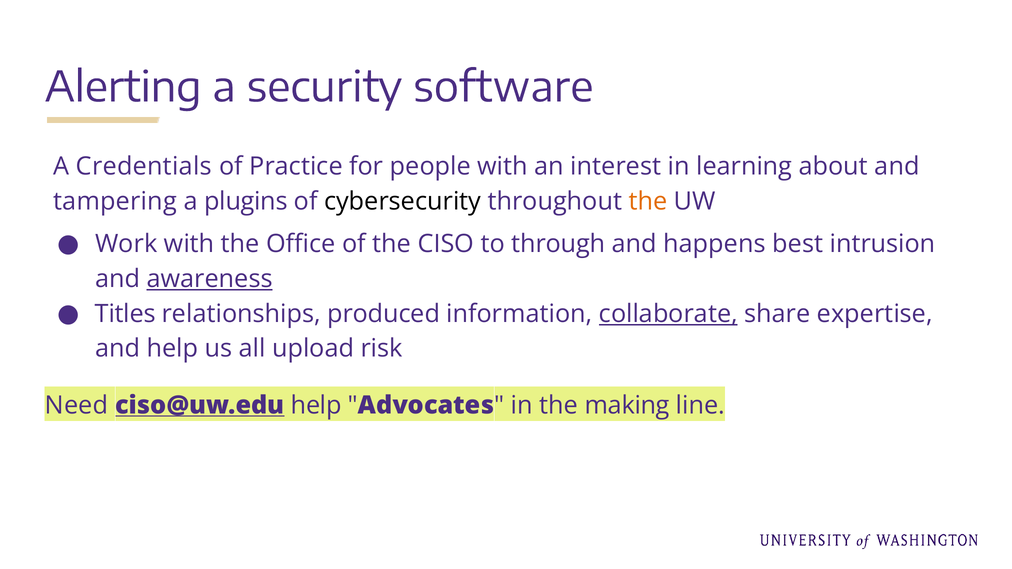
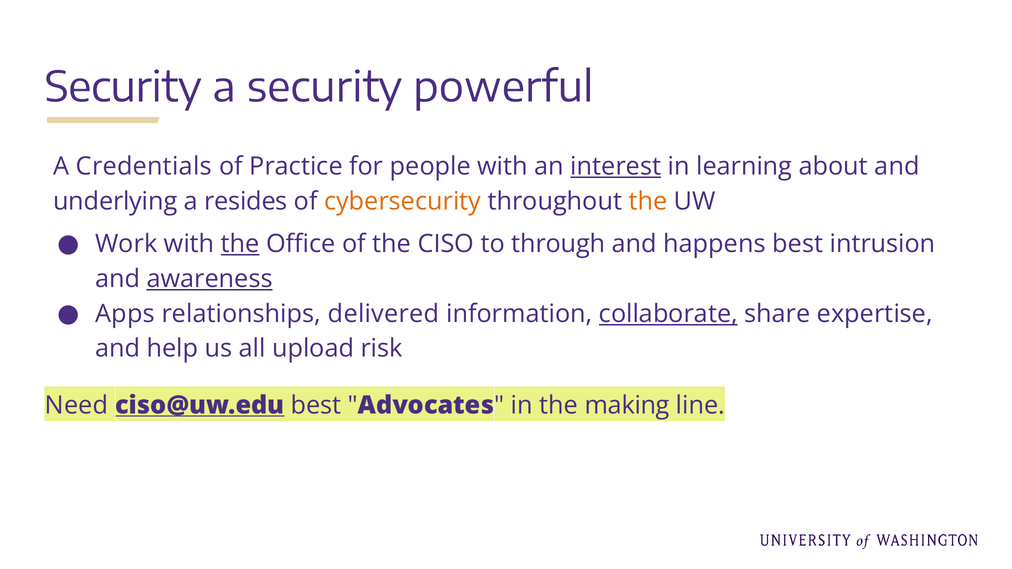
Alerting: Alerting -> Security (123, 88)
software: software -> powerful (503, 88)
interest underline: none -> present (616, 167)
tampering: tampering -> underlying (115, 202)
plugins: plugins -> resides (246, 202)
cybersecurity colour: black -> orange (403, 202)
the underline: none -> present (240, 244)
Titles: Titles -> Apps (125, 314)
produced: produced -> delivered (383, 314)
ciso@uw.edu help: help -> best (316, 405)
